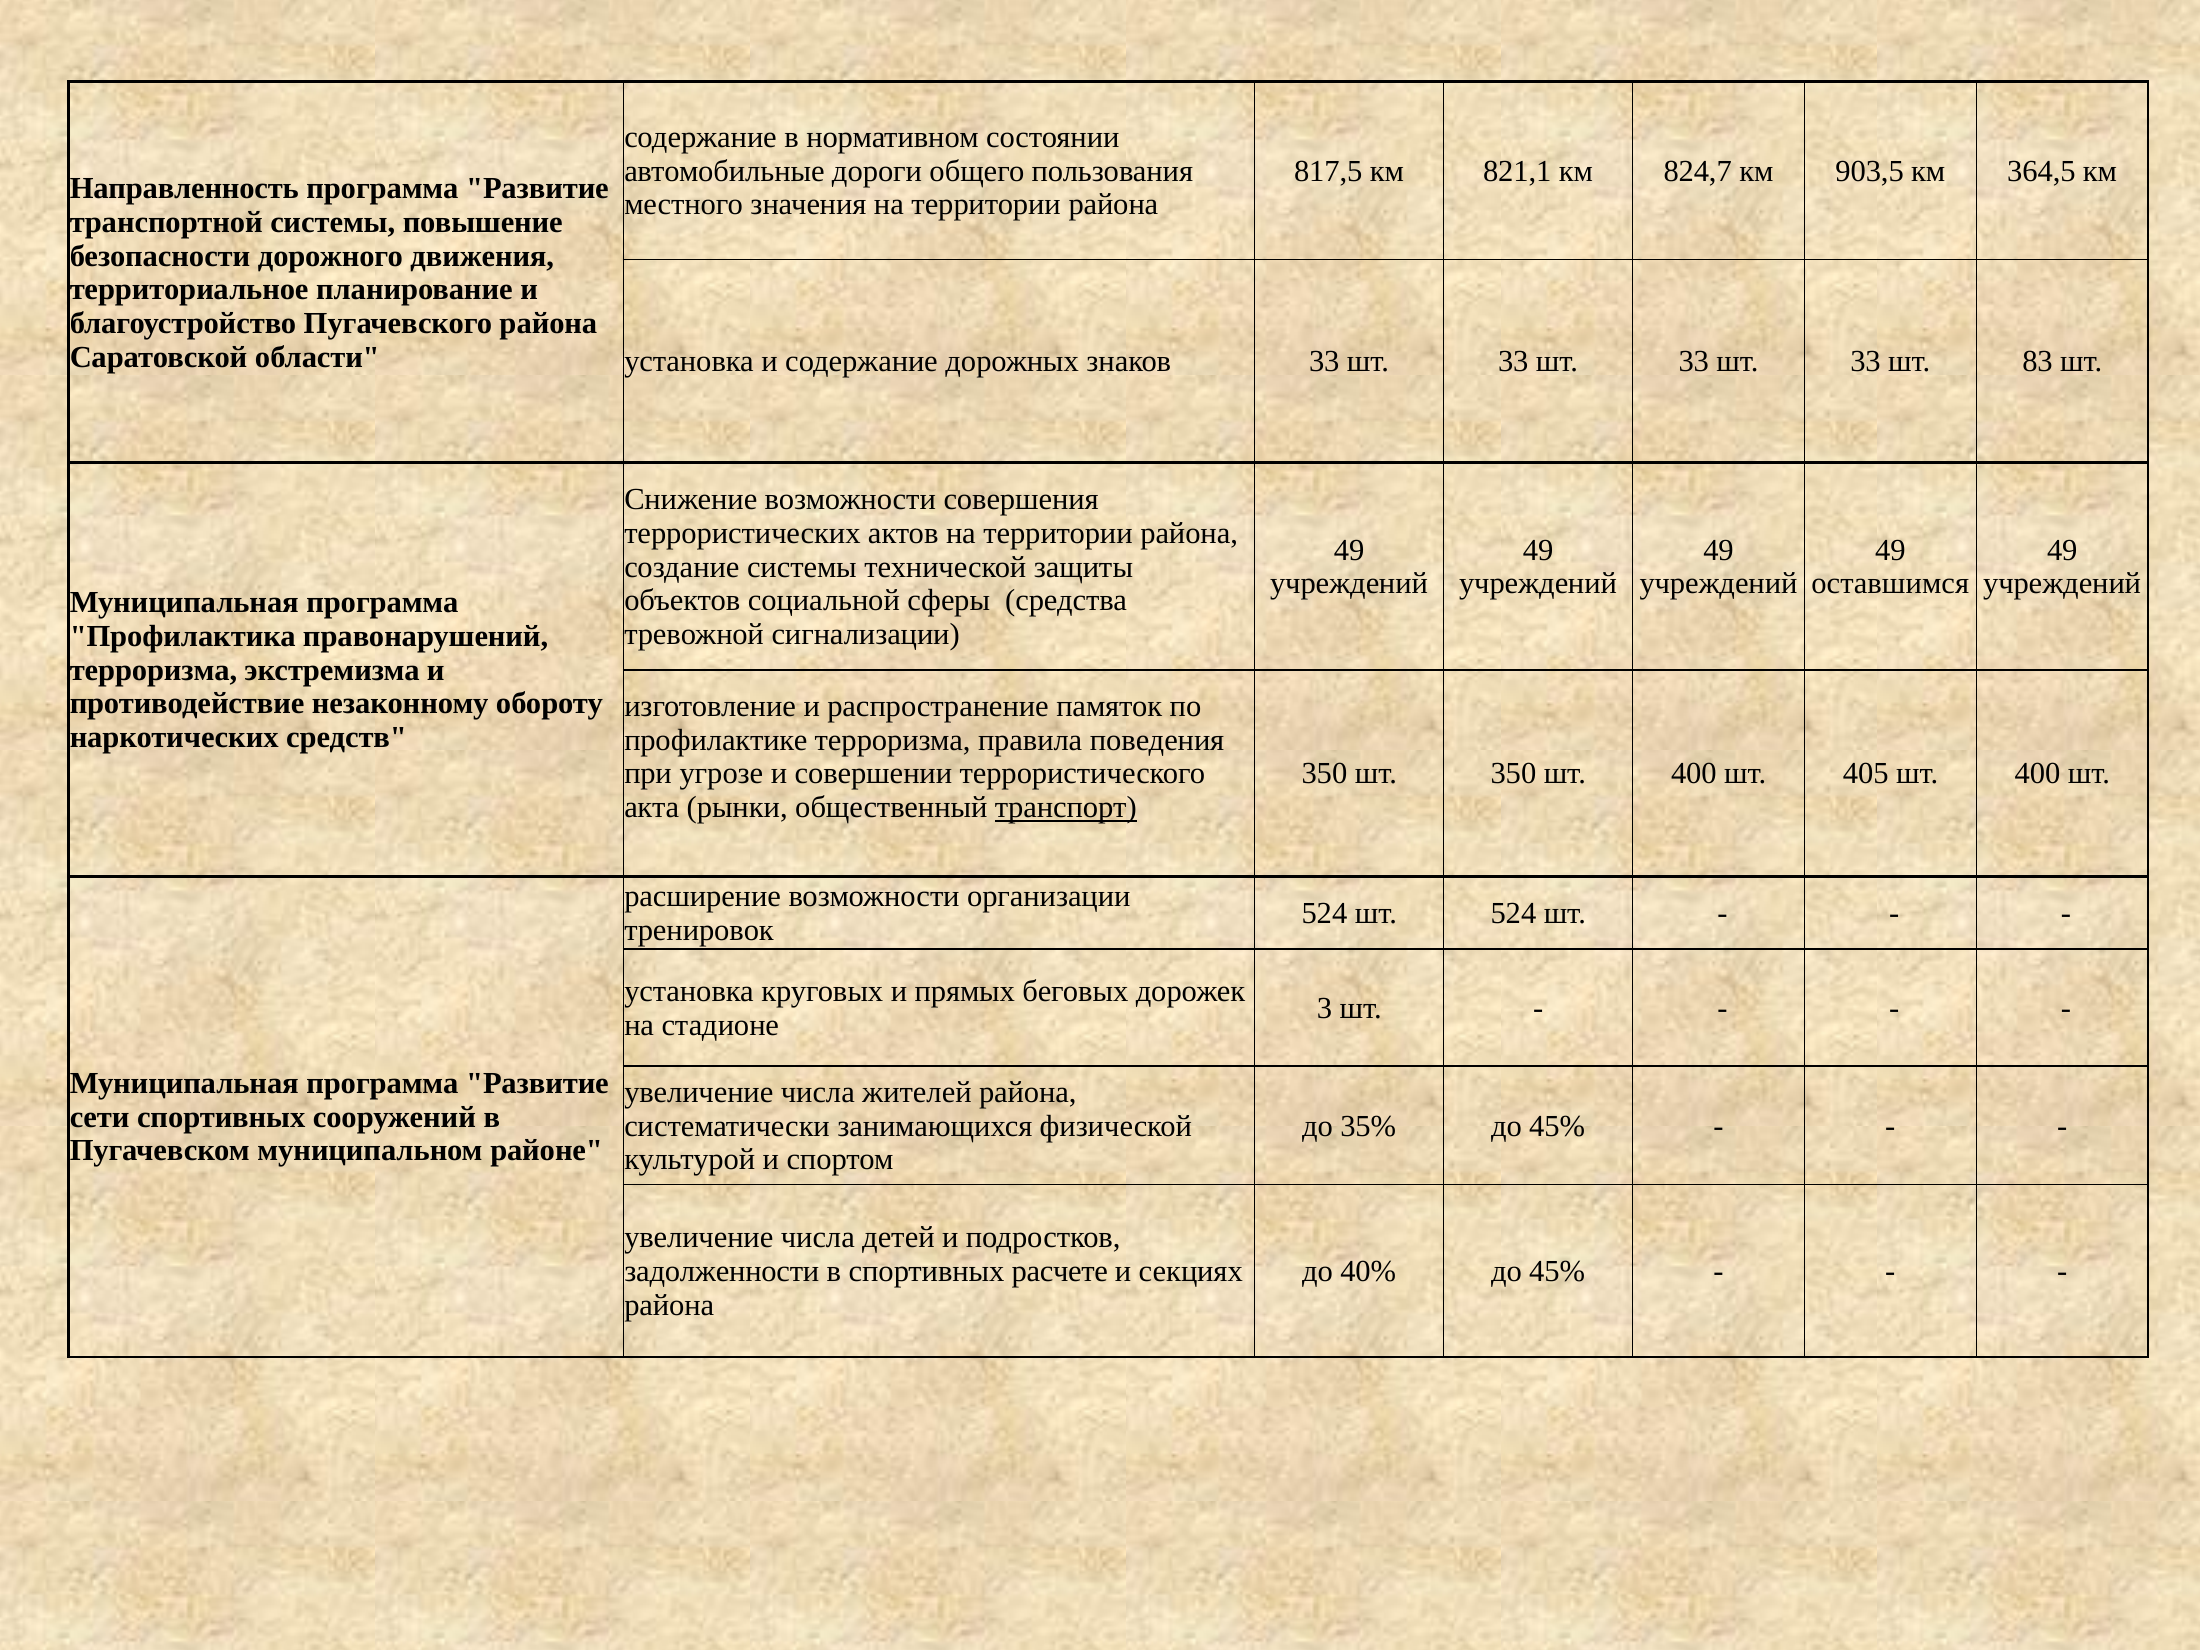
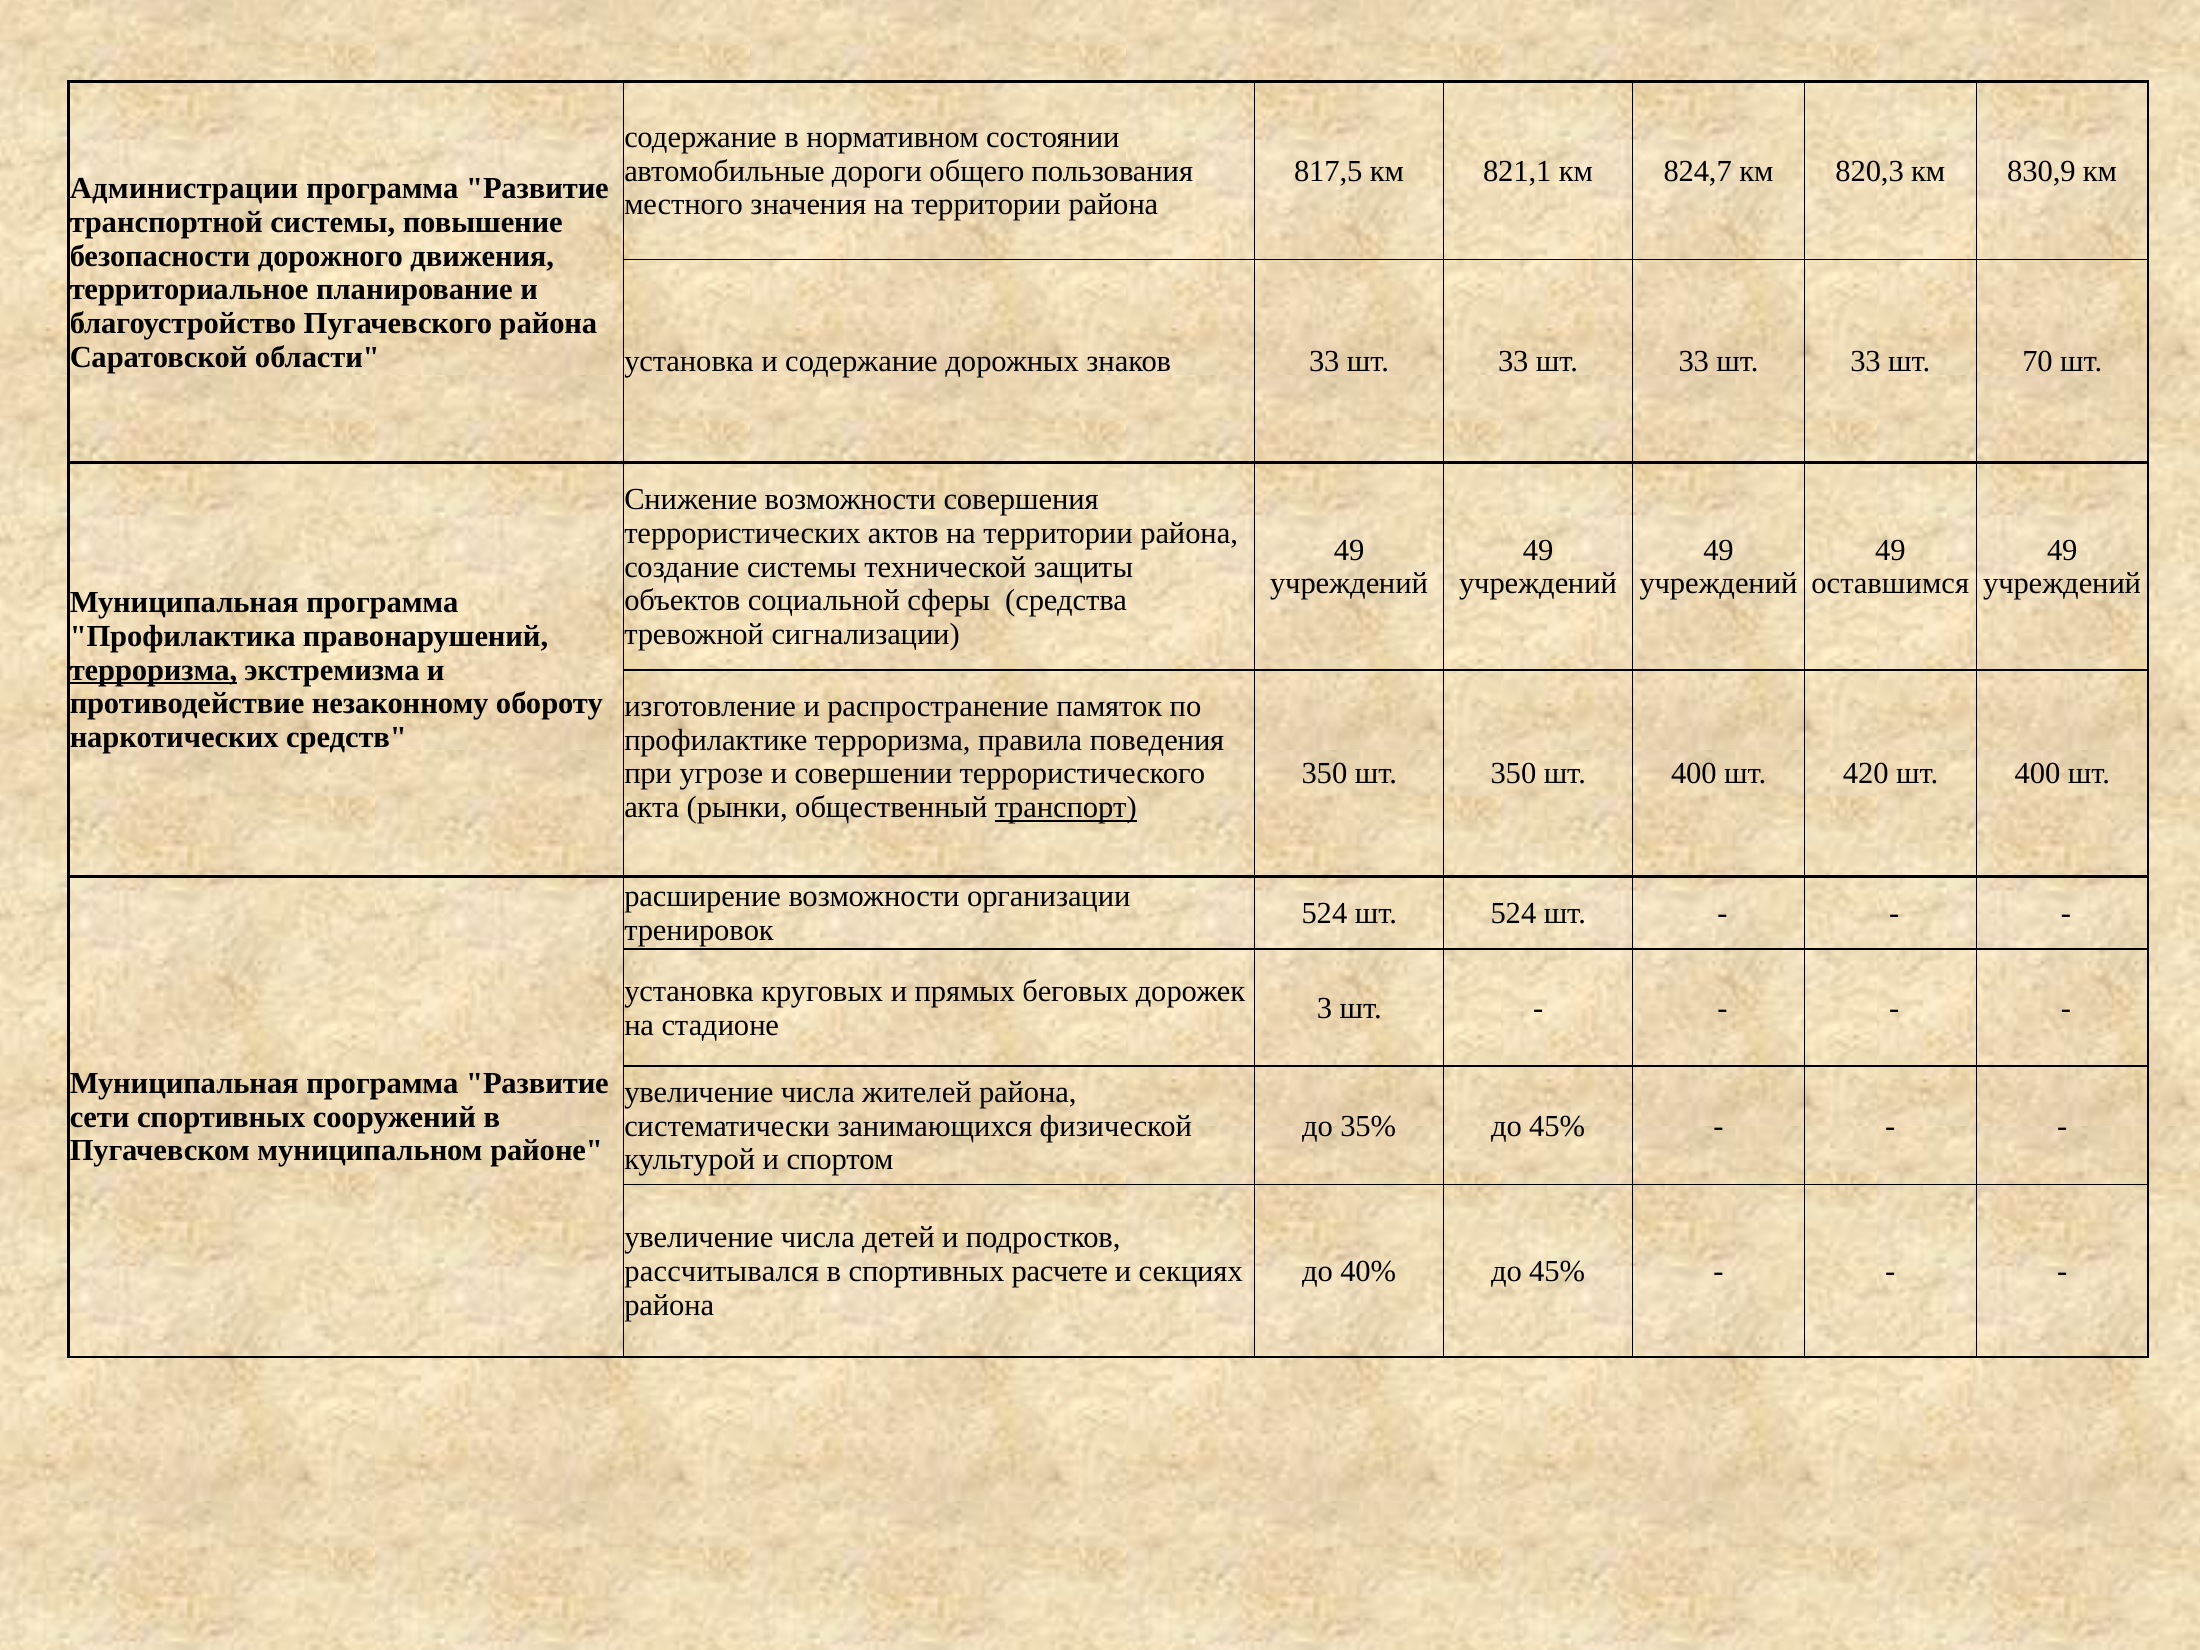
903,5: 903,5 -> 820,3 (1870, 171)
364,5: 364,5 -> 830,9 (2041, 171)
Направленность: Направленность -> Администрации (184, 189)
83: 83 -> 70 (2038, 362)
терроризма underline: none -> present (153, 670)
405: 405 -> 420 (1866, 774)
задолженности: задолженности -> рассчитывался (722, 1271)
